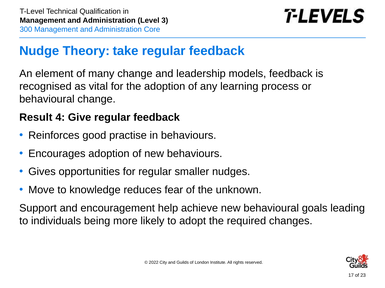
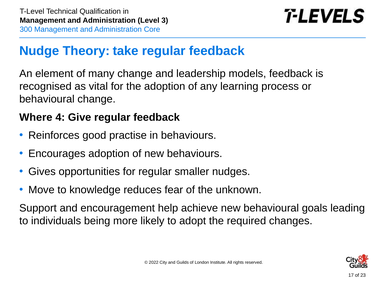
Result: Result -> Where (36, 118)
